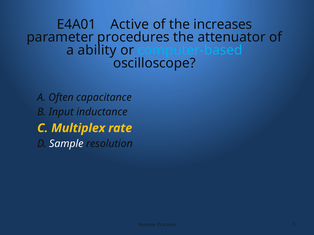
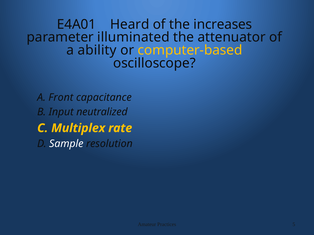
Active: Active -> Heard (130, 24)
procedures: procedures -> illuminated (133, 37)
computer-based colour: light blue -> yellow (190, 50)
Often: Often -> Front (61, 98)
inductance: inductance -> neutralized (102, 112)
